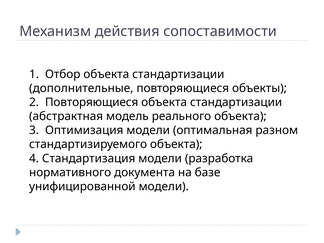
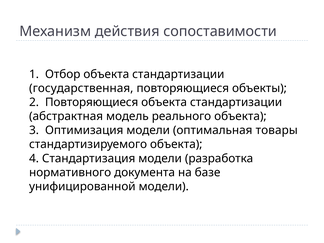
дополнительные: дополнительные -> государственная (81, 88)
разном: разном -> товары (277, 130)
